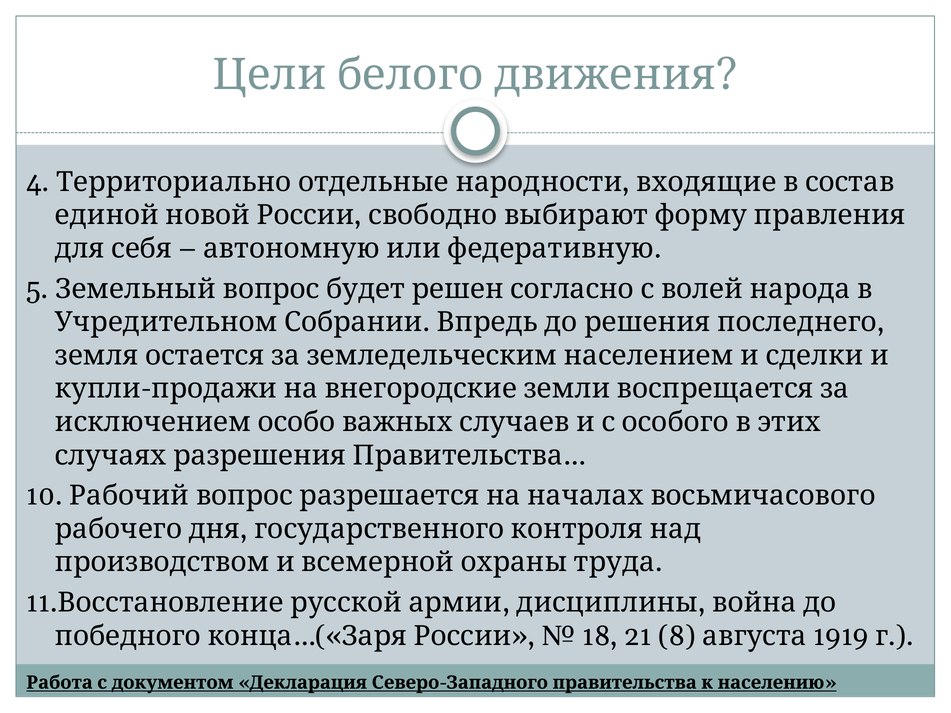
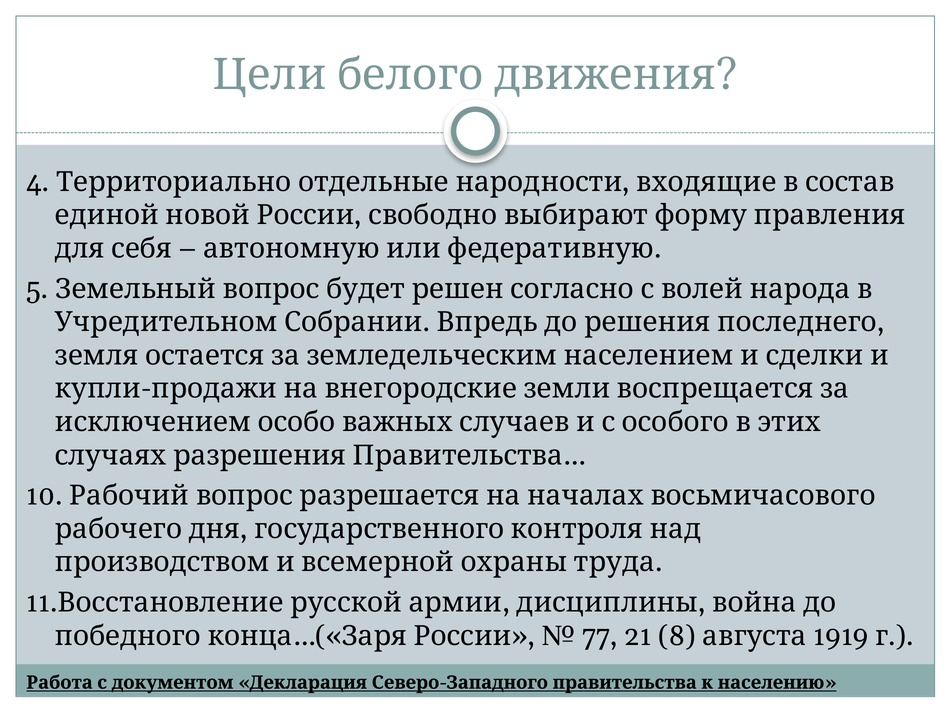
18: 18 -> 77 (600, 636)
